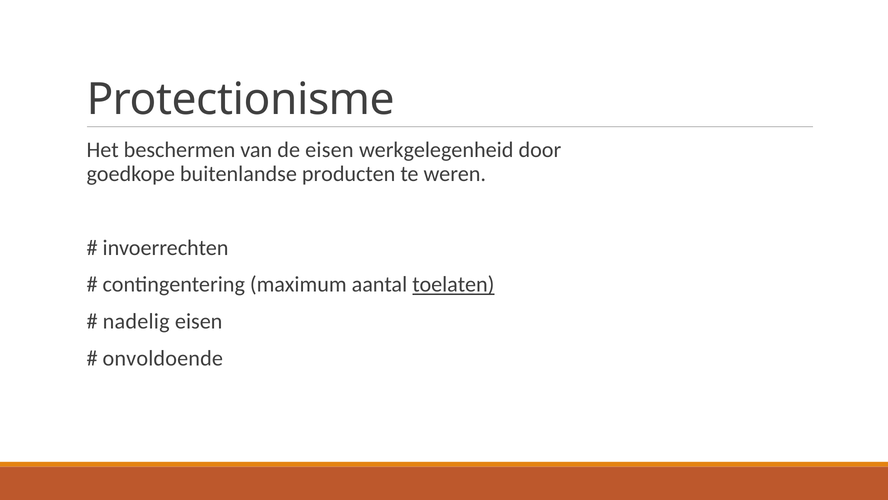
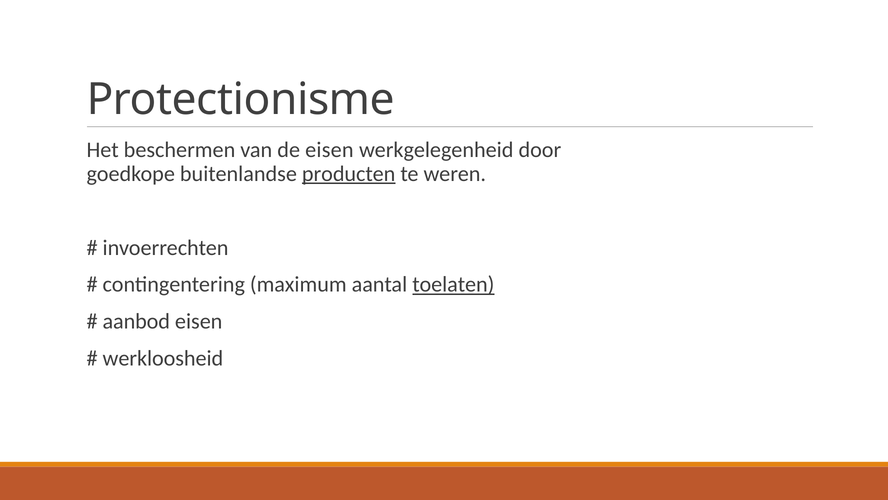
producten underline: none -> present (349, 174)
nadelig: nadelig -> aanbod (136, 321)
onvoldoende: onvoldoende -> werkloosheid (163, 358)
